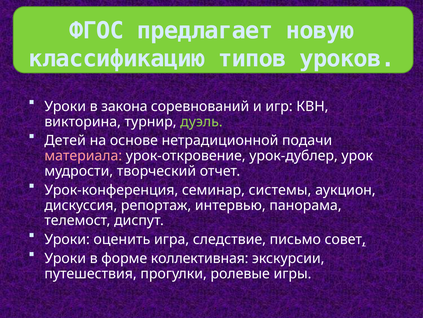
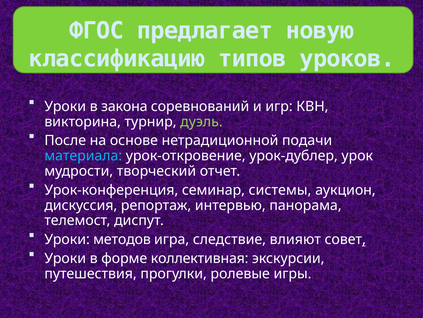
Детей: Детей -> После (65, 140)
материала colour: pink -> light blue (83, 156)
оценить: оценить -> методов (122, 239)
письмо: письмо -> влияют (295, 239)
